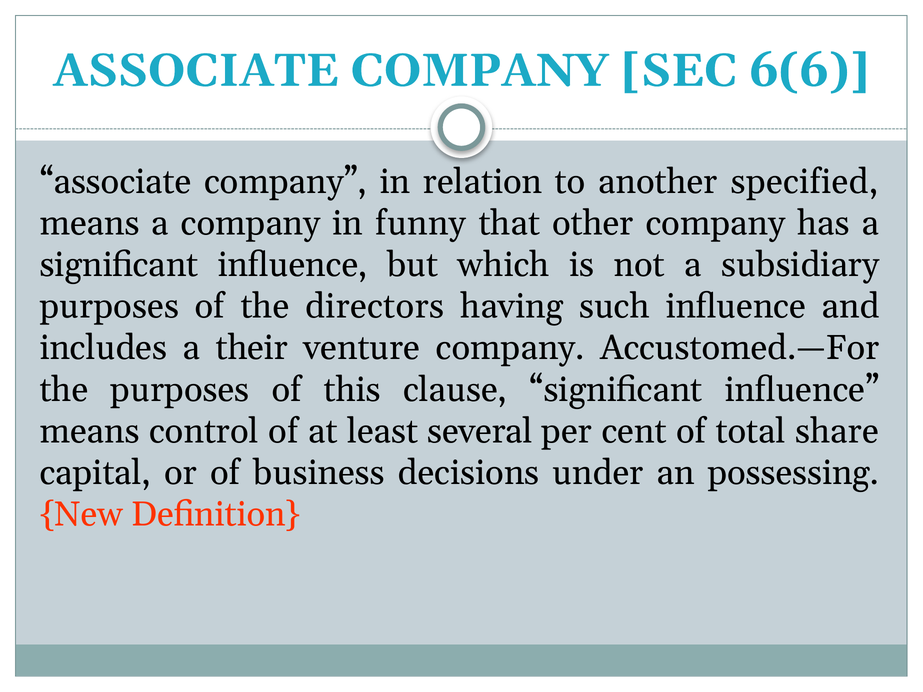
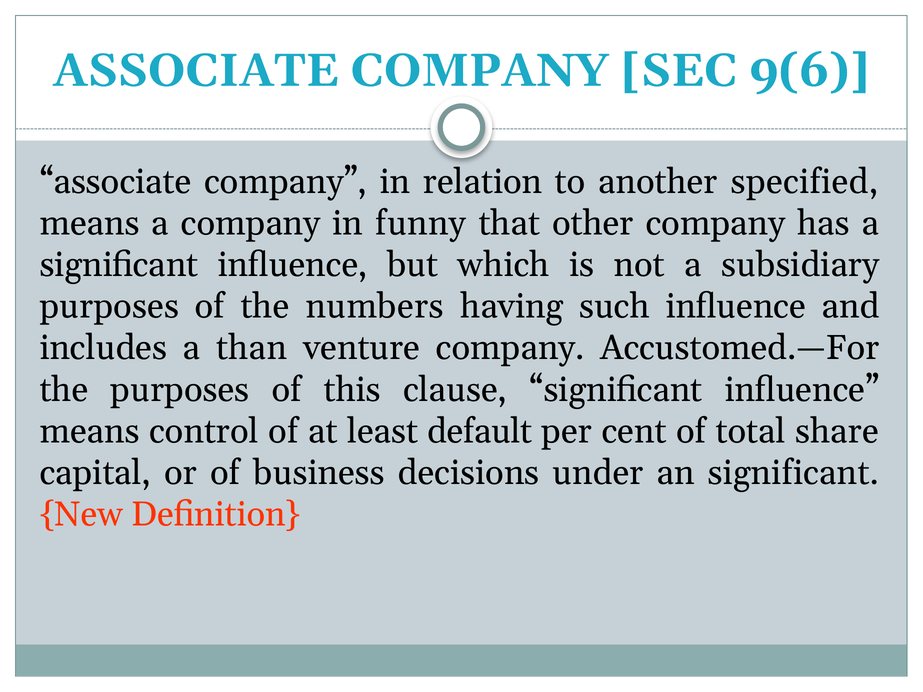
6(6: 6(6 -> 9(6 (809, 71)
directors: directors -> numbers (375, 307)
their: their -> than (252, 348)
several: several -> default (480, 431)
an possessing: possessing -> significant (793, 473)
